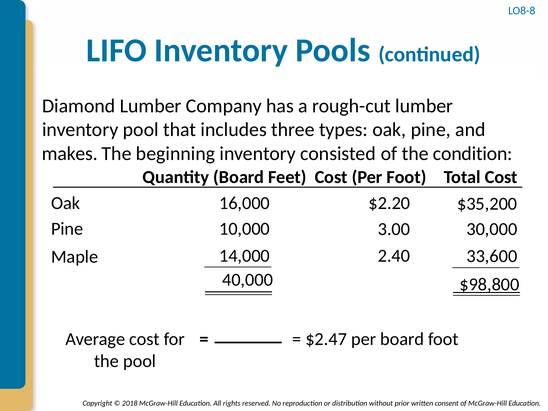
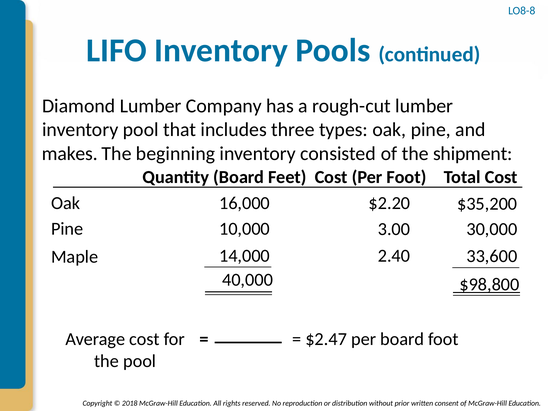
condition: condition -> shipment (473, 154)
